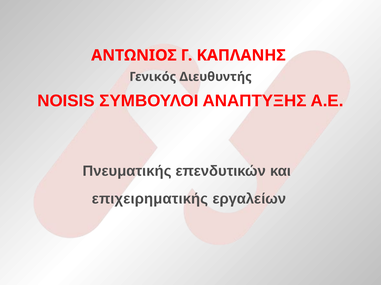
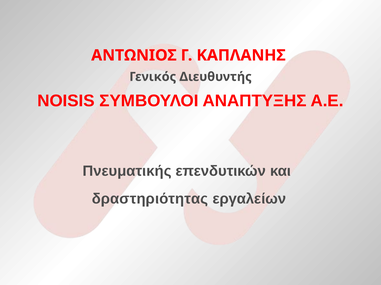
επιχειρηματικής: επιχειρηματικής -> δραστηριότητας (150, 199)
